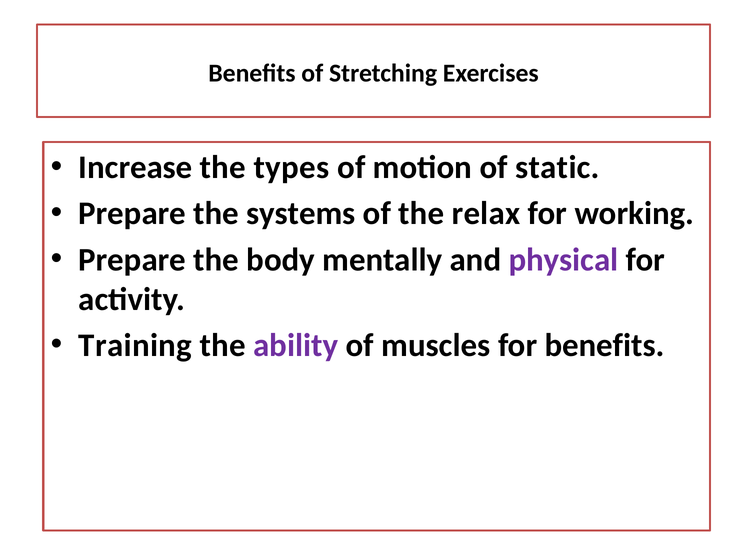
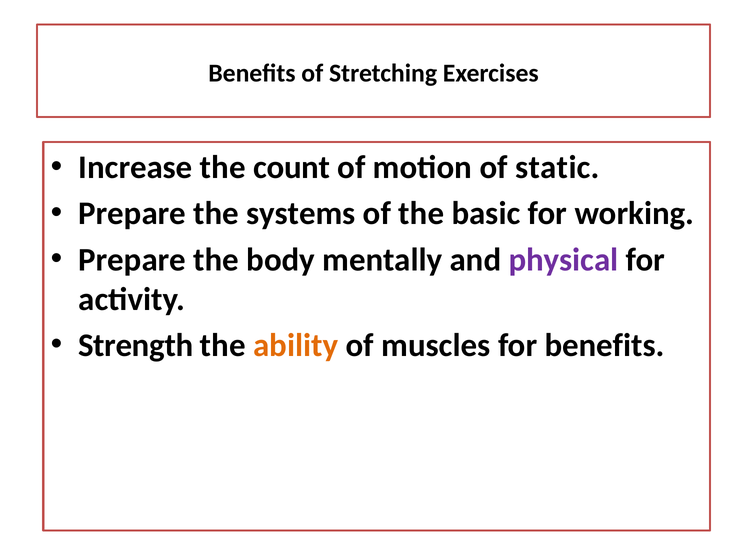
types: types -> count (292, 168)
relax: relax -> basic (486, 214)
Training: Training -> Strength (136, 346)
ability colour: purple -> orange (296, 346)
